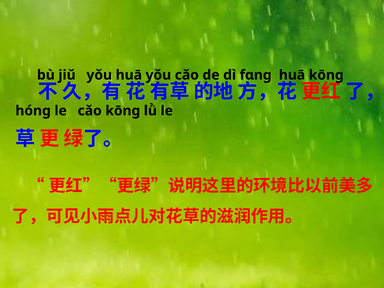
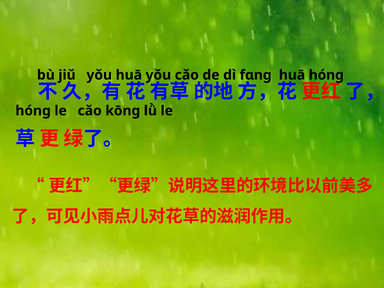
huā kōnɡ: kōnɡ -> hónɡ (326, 75)
